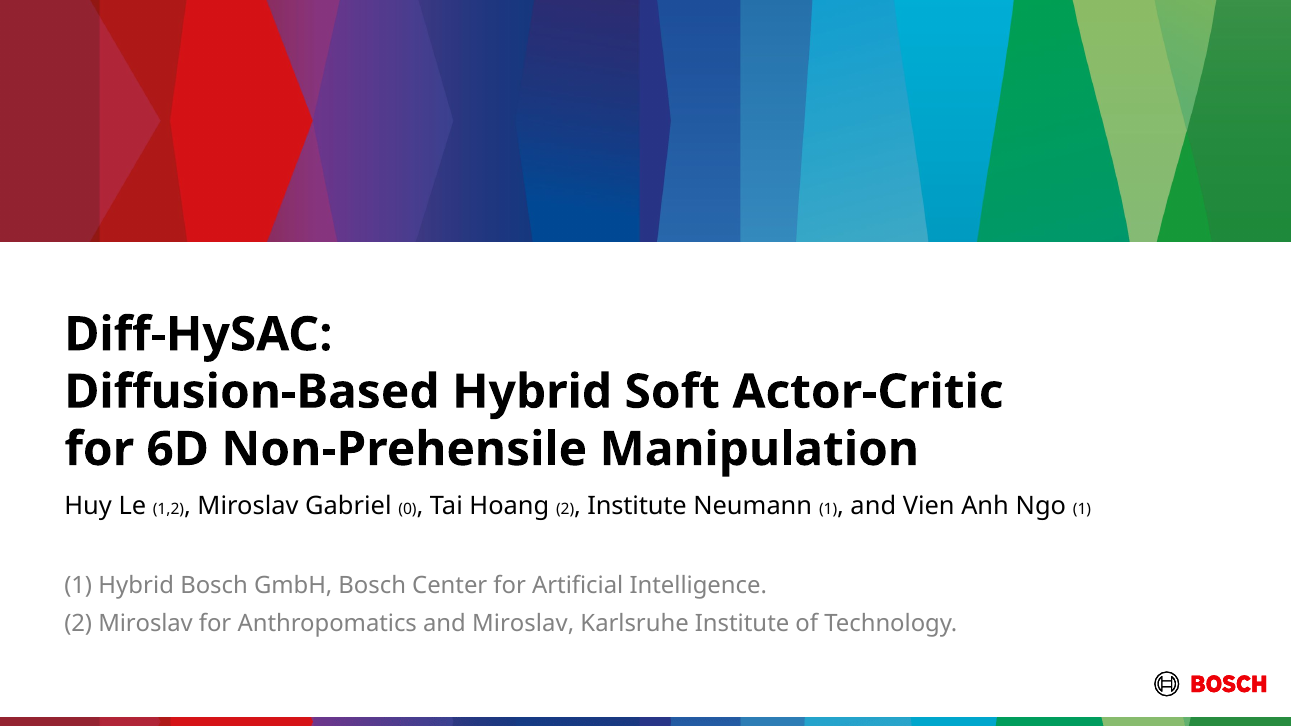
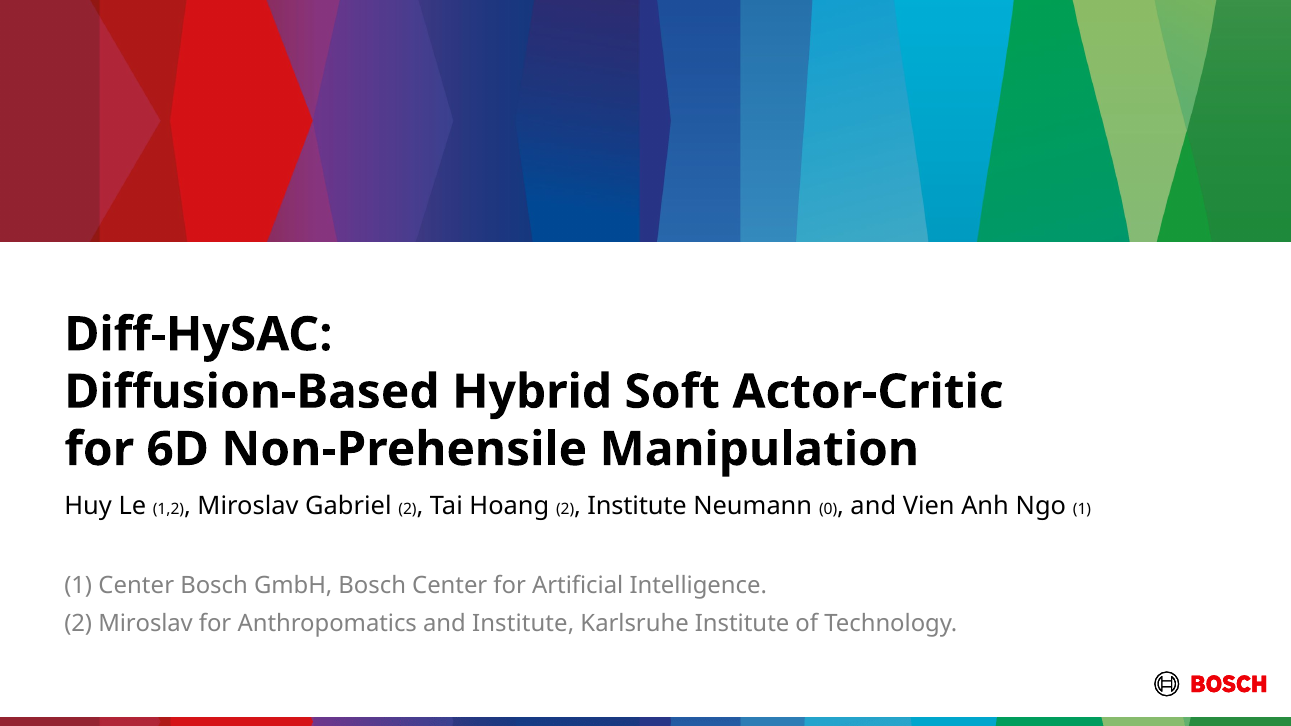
Gabriel 0: 0 -> 2 (408, 510)
Neumann 1: 1 -> 0 (828, 510)
1 Hybrid: Hybrid -> Center (136, 585)
and Miroslav: Miroslav -> Institute (523, 624)
